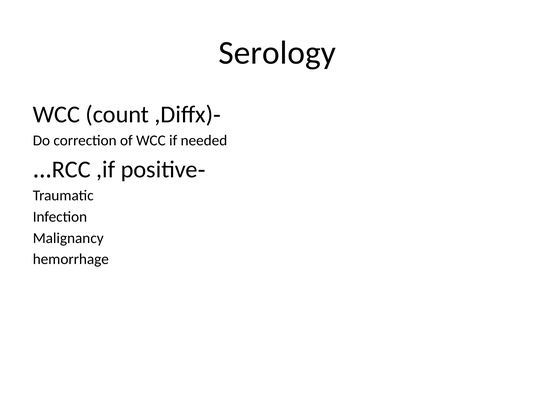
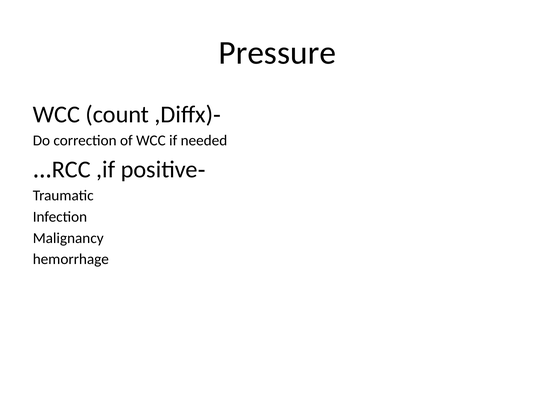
Serology: Serology -> Pressure (277, 53)
